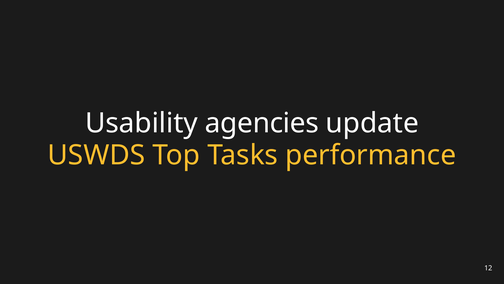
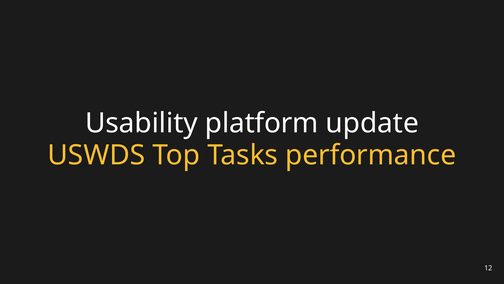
agencies: agencies -> platform (262, 123)
